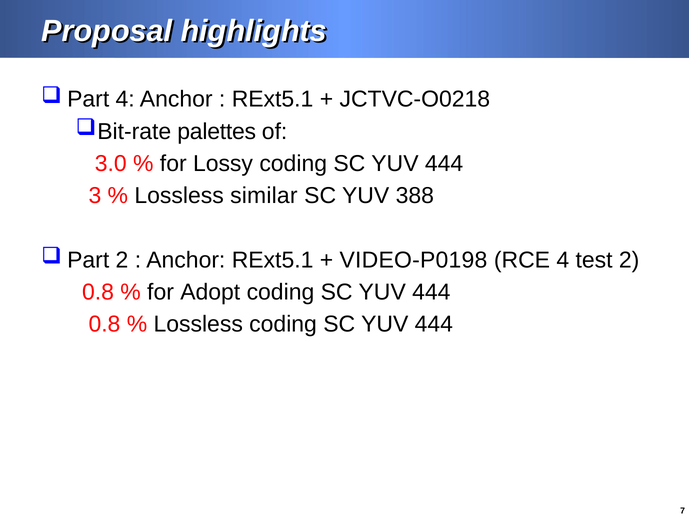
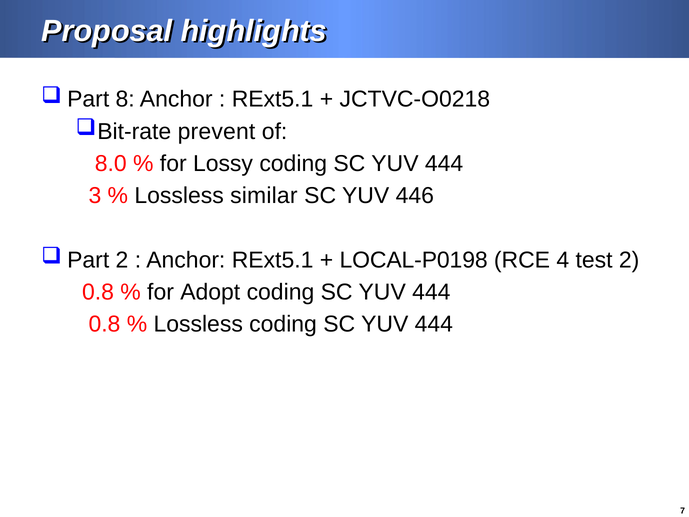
4: 4 -> 8 (125, 99)
palettes: palettes -> prevent (216, 131)
3.0: 3.0 -> 8.0 (111, 164)
388: 388 -> 446 (415, 196)
VIDEO-P0198: VIDEO-P0198 -> LOCAL-P0198 (414, 260)
